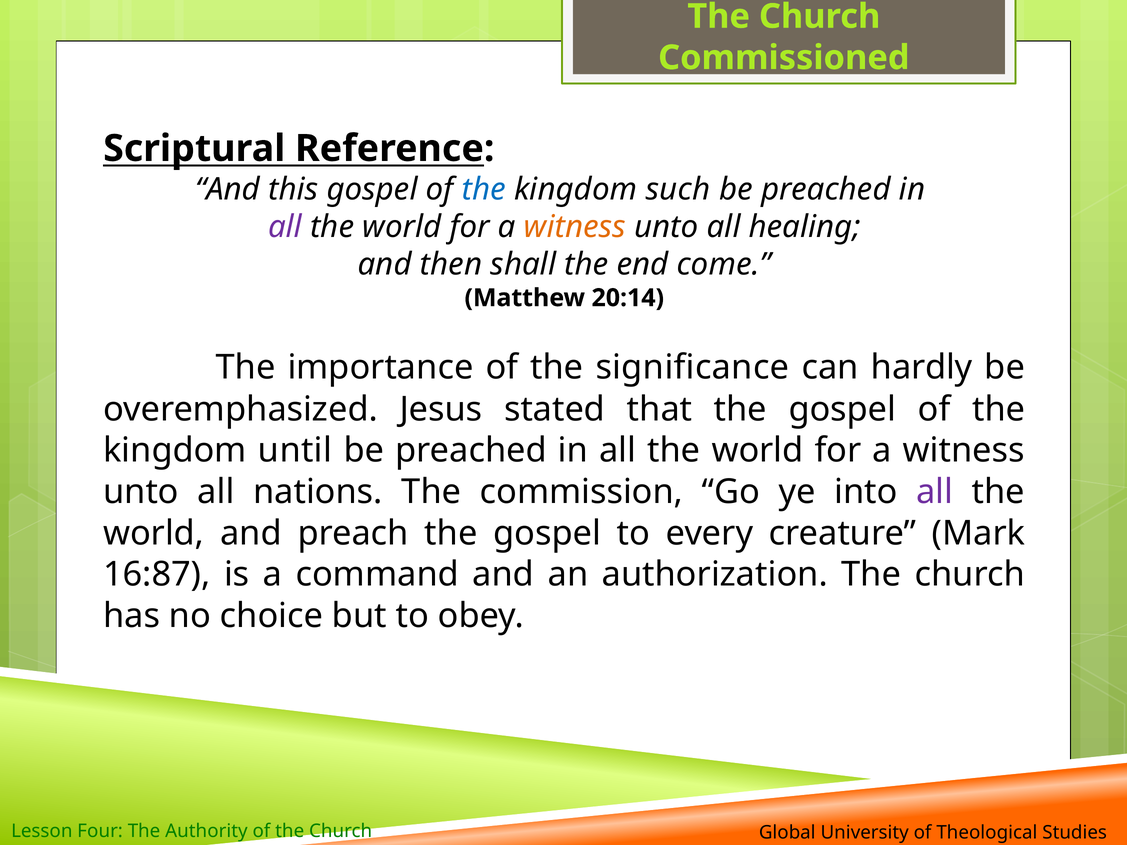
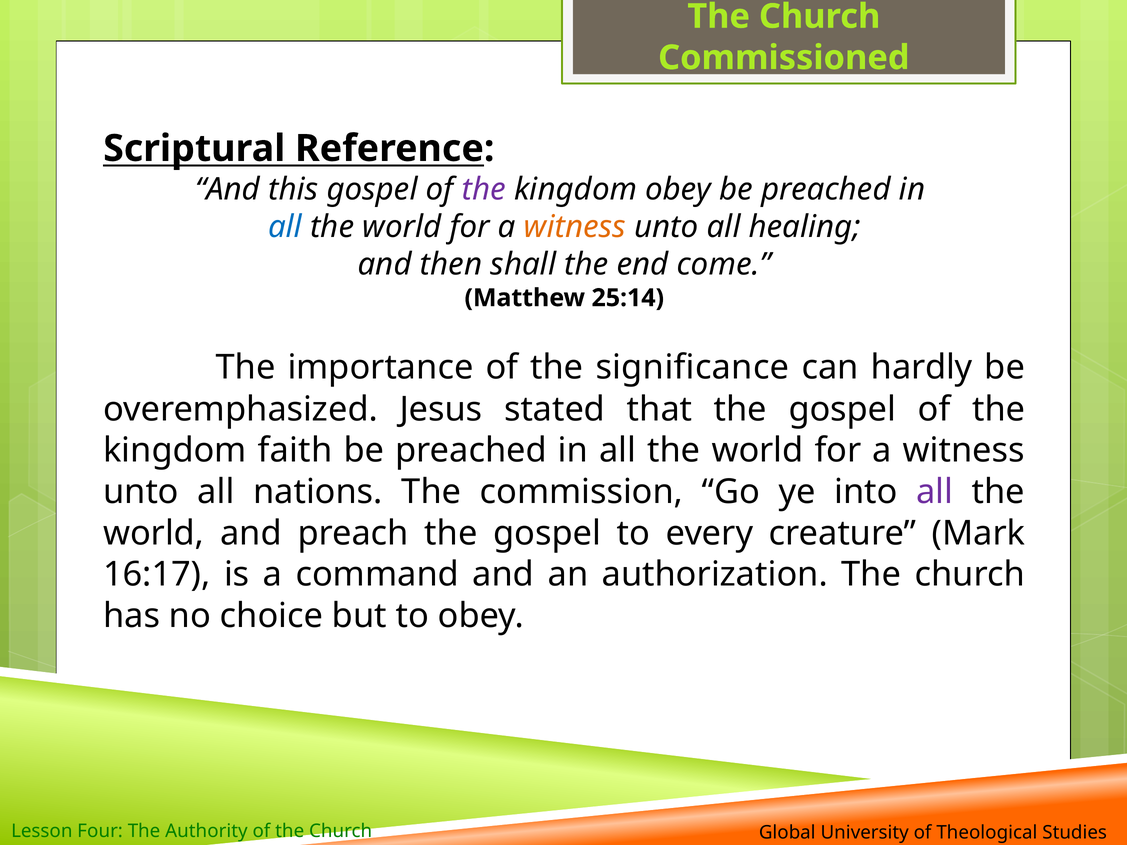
the colour: blue -> purple (484, 189)
kingdom such: such -> obey (678, 189)
all colour: purple -> blue (285, 227)
20:14: 20:14 -> 25:14 (628, 298)
until: until -> faith (295, 451)
16:87: 16:87 -> 16:17 (157, 575)
